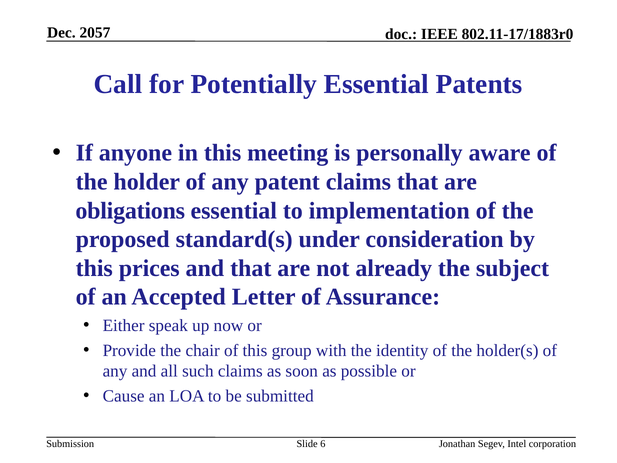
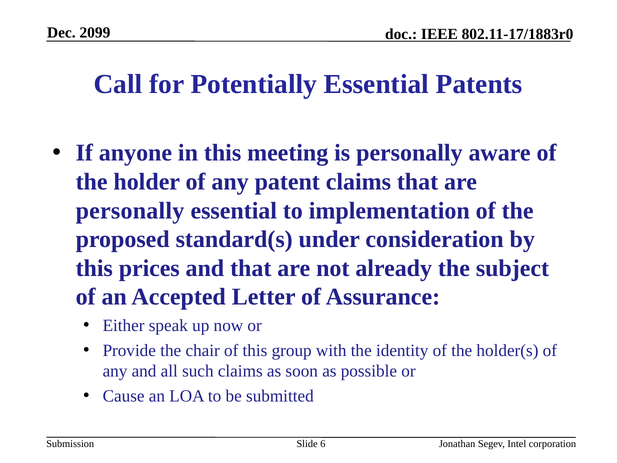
2057: 2057 -> 2099 (95, 33)
obligations: obligations -> personally (130, 210)
